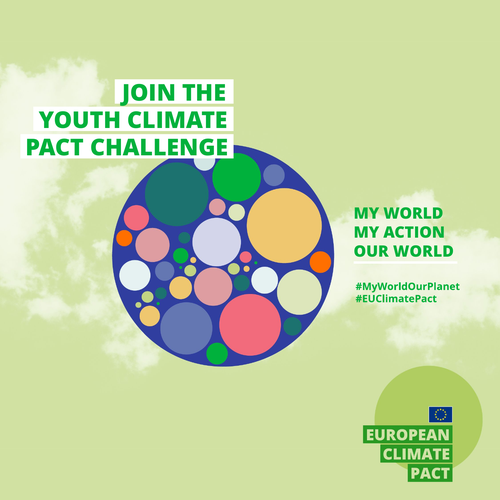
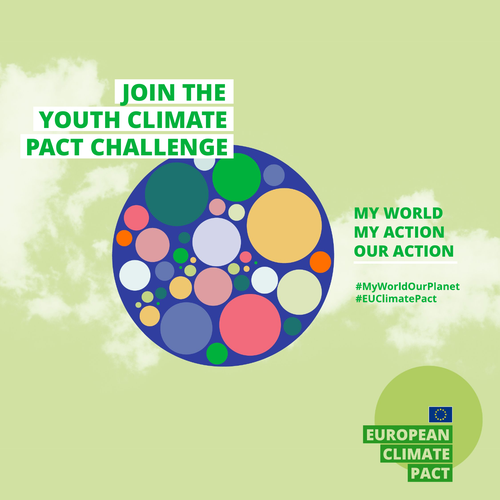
OUR WORLD: WORLD -> ACTION (424, 252)
